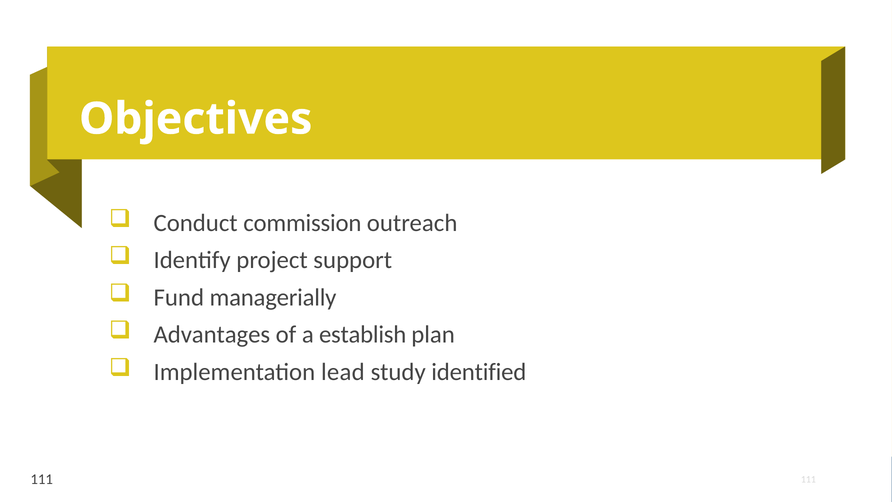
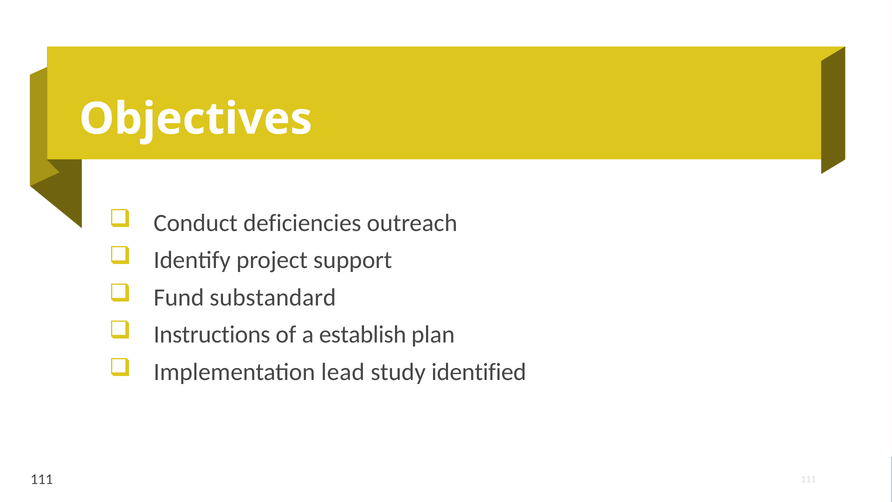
commission: commission -> deficiencies (302, 223)
managerially: managerially -> substandard (273, 297)
Advantages: Advantages -> Instructions (212, 335)
